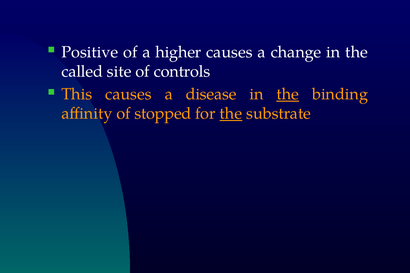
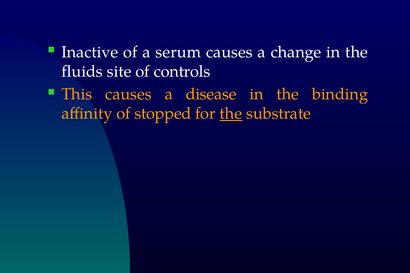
Positive: Positive -> Inactive (90, 52)
higher: higher -> serum (178, 52)
called: called -> fluids (82, 72)
the underline: present -> none (288, 94)
